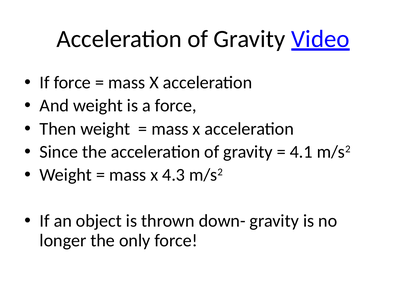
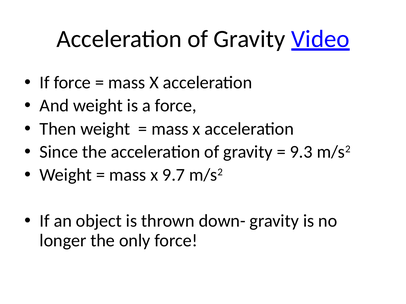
4.1: 4.1 -> 9.3 (301, 152)
4.3: 4.3 -> 9.7 (174, 175)
